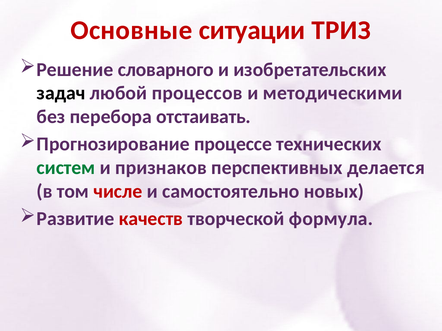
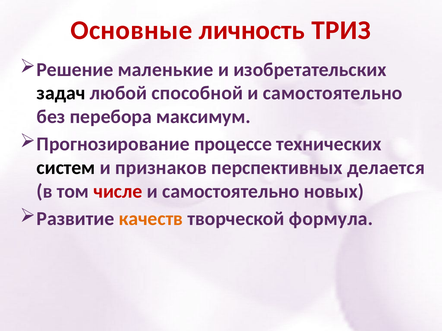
ситуации: ситуации -> личность (252, 30)
словарного: словарного -> маленькие (166, 70)
процессов: процессов -> способной (197, 93)
методическими: методическими -> самостоятельно (333, 93)
отстаивать: отстаивать -> максимум (203, 117)
систем colour: green -> black (66, 168)
качеств colour: red -> orange (151, 219)
